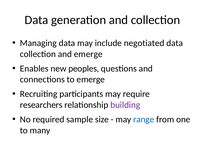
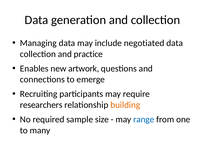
and emerge: emerge -> practice (88, 54)
peoples: peoples -> artwork (84, 68)
building colour: purple -> orange (125, 105)
